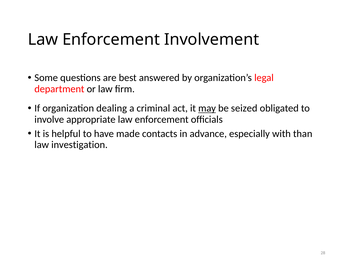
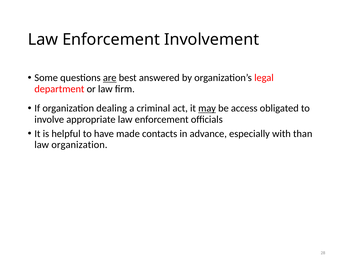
are underline: none -> present (110, 78)
seized: seized -> access (244, 108)
law investigation: investigation -> organization (79, 145)
